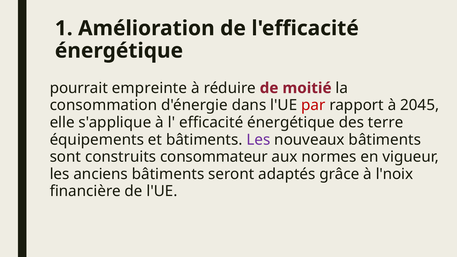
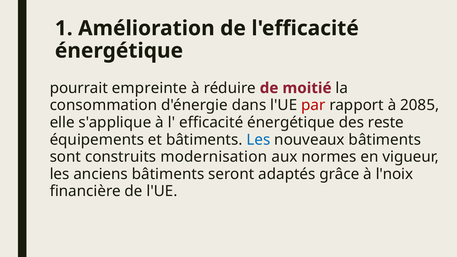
2045: 2045 -> 2085 (420, 105)
terre: terre -> reste (386, 122)
Les colour: purple -> blue (258, 140)
consommateur: consommateur -> modernisation (214, 157)
